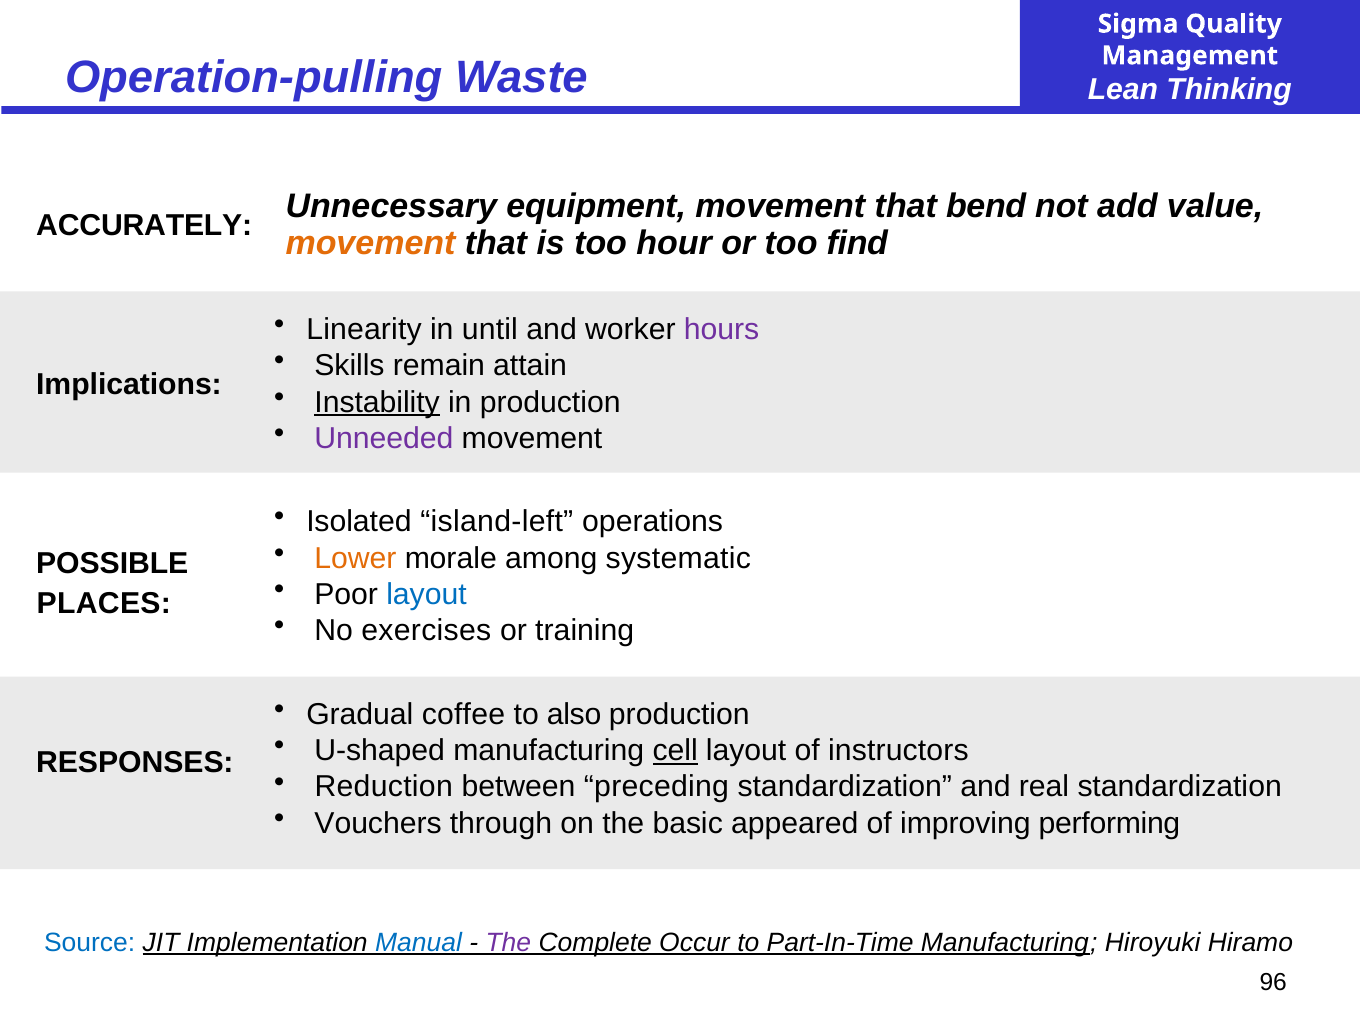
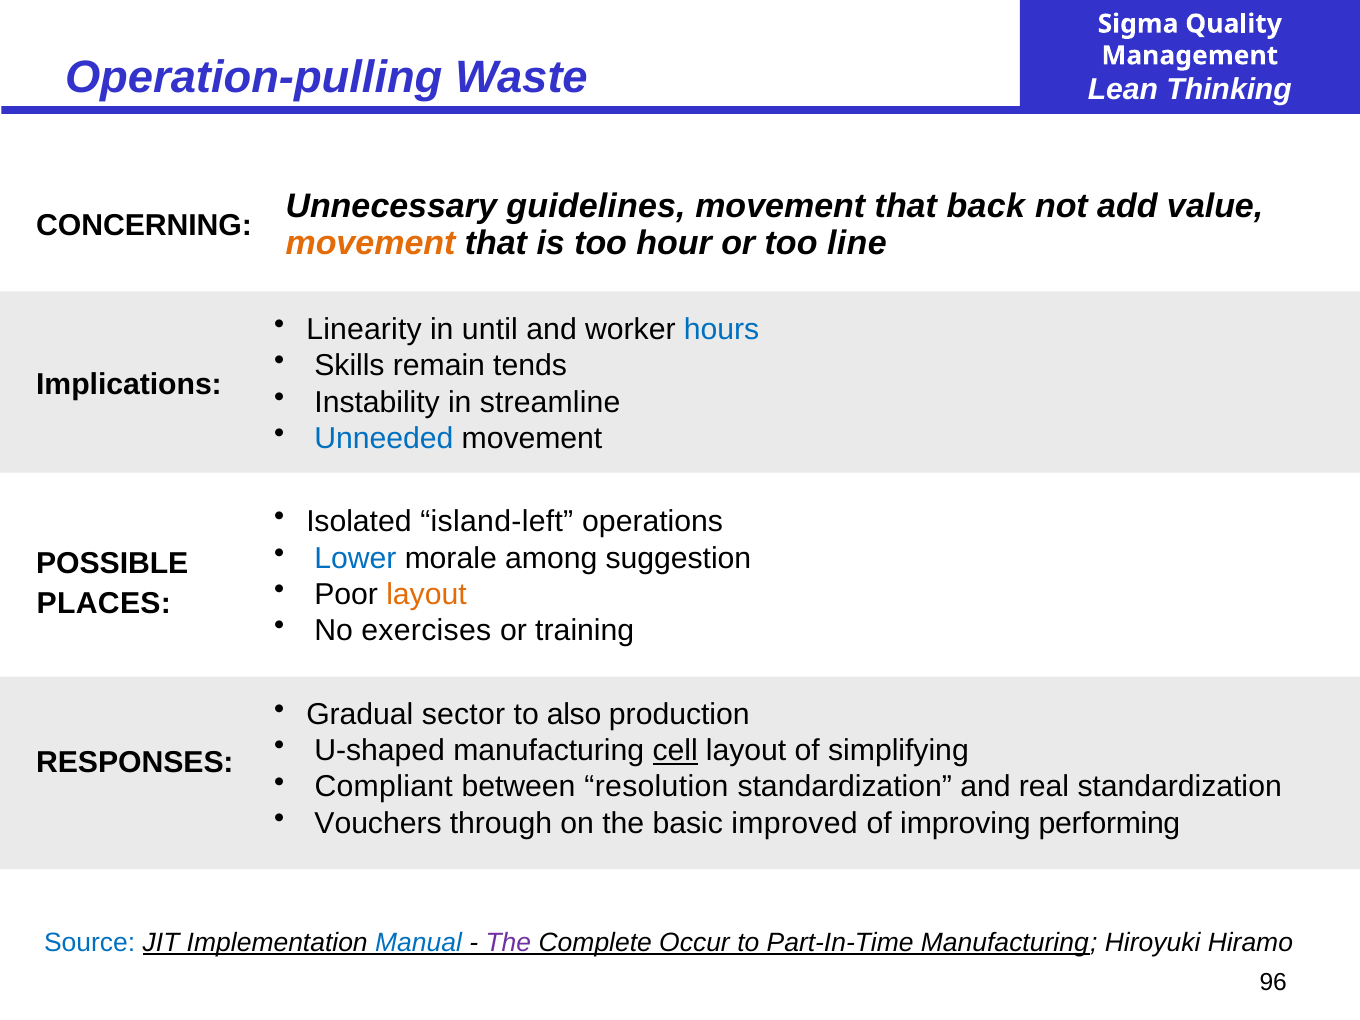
equipment: equipment -> guidelines (596, 206)
bend: bend -> back (986, 206)
ACCURATELY: ACCURATELY -> CONCERNING (144, 225)
find: find -> line (857, 243)
hours colour: purple -> blue (722, 330)
attain: attain -> tends (530, 366)
Instability underline: present -> none (377, 402)
in production: production -> streamline (550, 402)
Unneeded colour: purple -> blue (384, 438)
Lower colour: orange -> blue (355, 558)
systematic: systematic -> suggestion (678, 558)
layout colour: blue -> orange (426, 594)
coffee: coffee -> sector (463, 715)
instructors: instructors -> simplifying (898, 751)
Reduction: Reduction -> Compliant (384, 787)
preceding: preceding -> resolution (656, 787)
appeared: appeared -> improved (795, 823)
